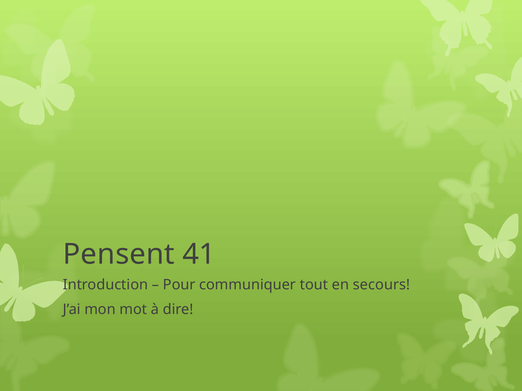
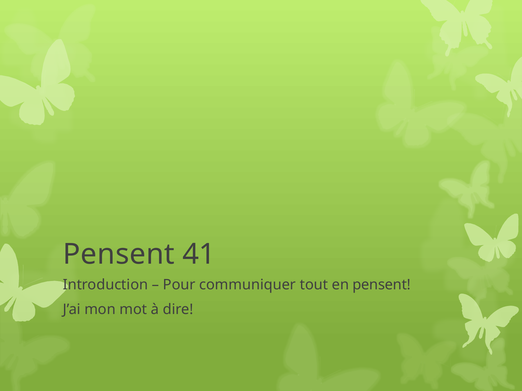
en secours: secours -> pensent (382, 285)
